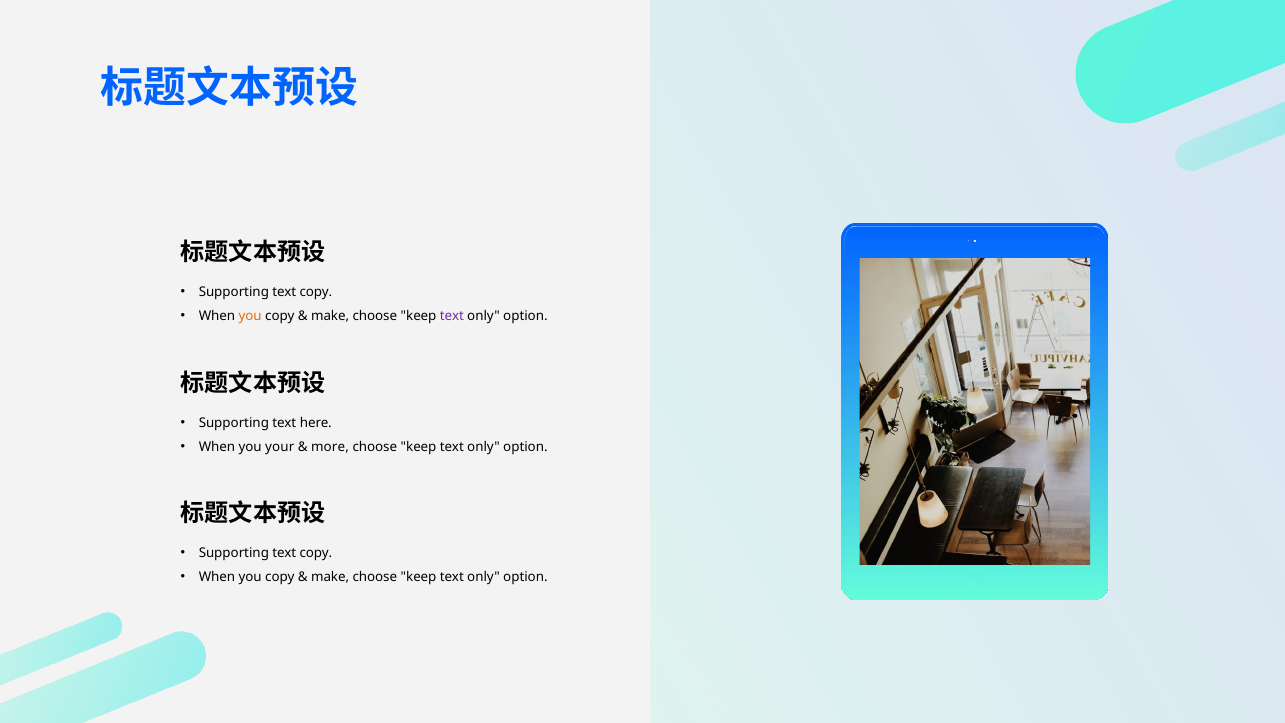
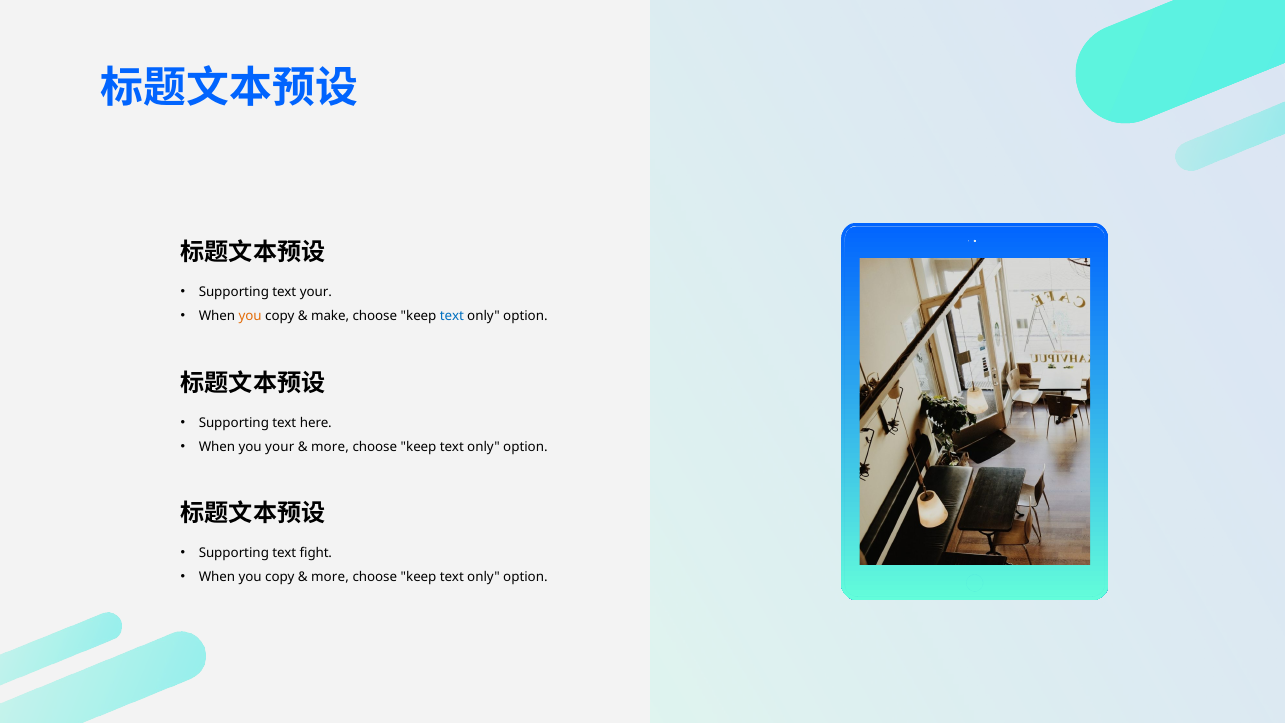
copy: copy -> your (316, 292)
text colour: purple -> blue (452, 316)
copy: copy -> fight (316, 553)
make: make -> more (330, 577)
